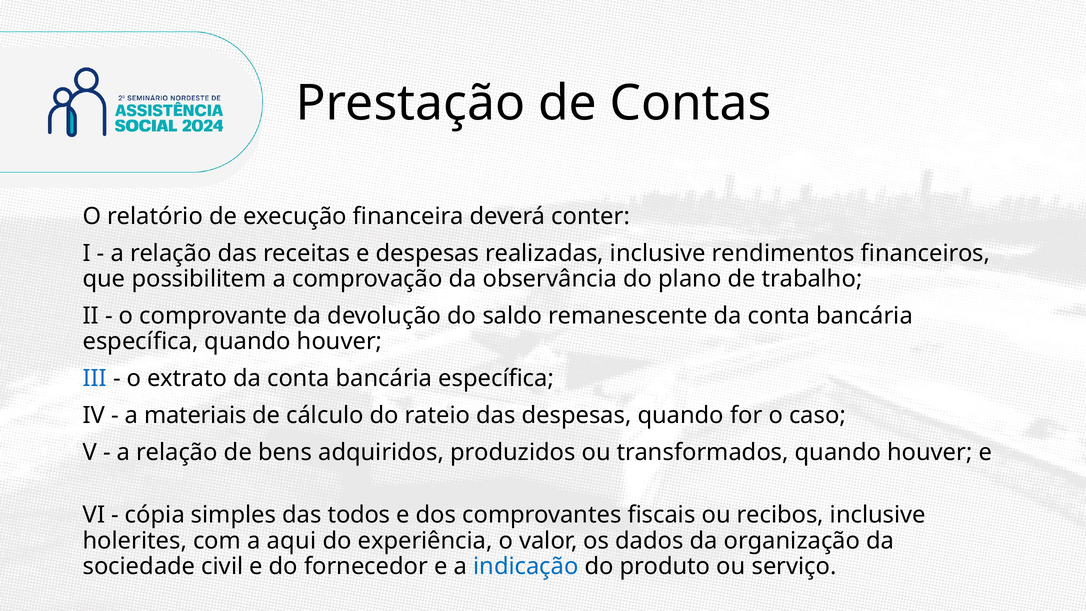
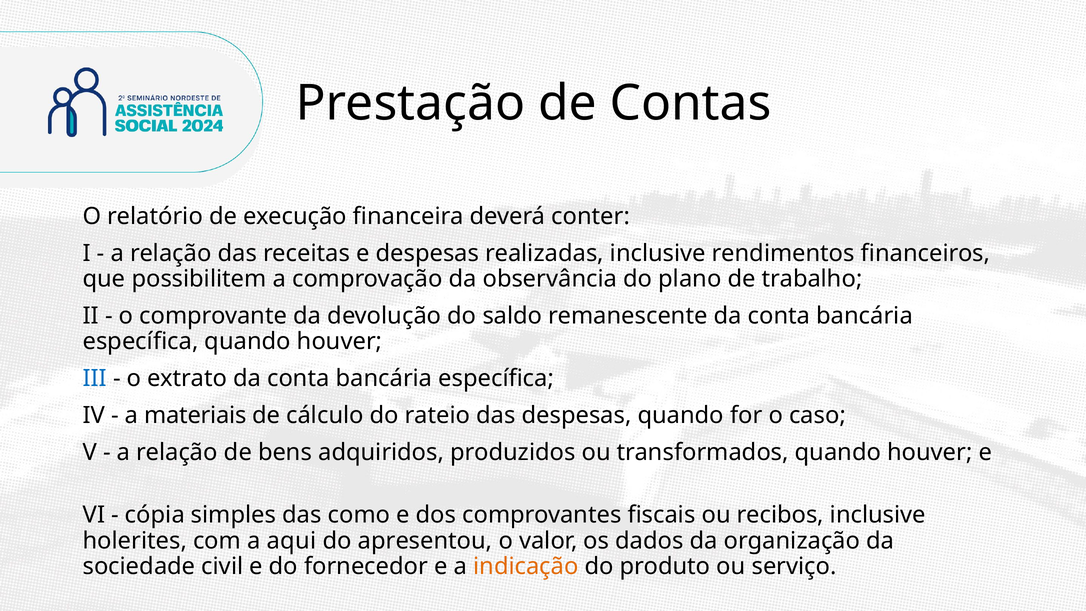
todos: todos -> como (359, 515)
experiência: experiência -> apresentou (425, 541)
indicação colour: blue -> orange (526, 566)
